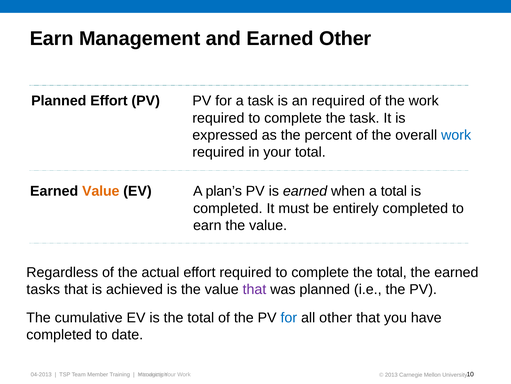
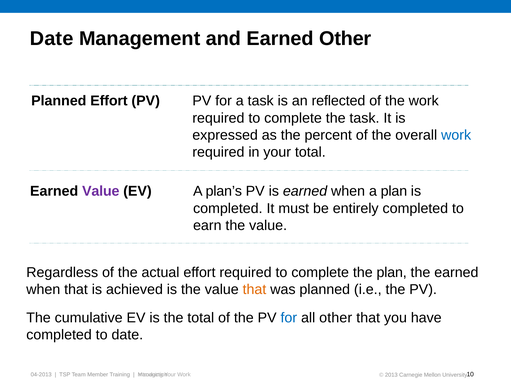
Earn: Earn -> Date (52, 39)
an required: required -> reflected (338, 101)
Value colour: orange -> purple (101, 191)
a total: total -> plan (394, 191)
complete the total: total -> plan (392, 272)
tasks: tasks -> when (43, 289)
that colour: purple -> orange (254, 289)
